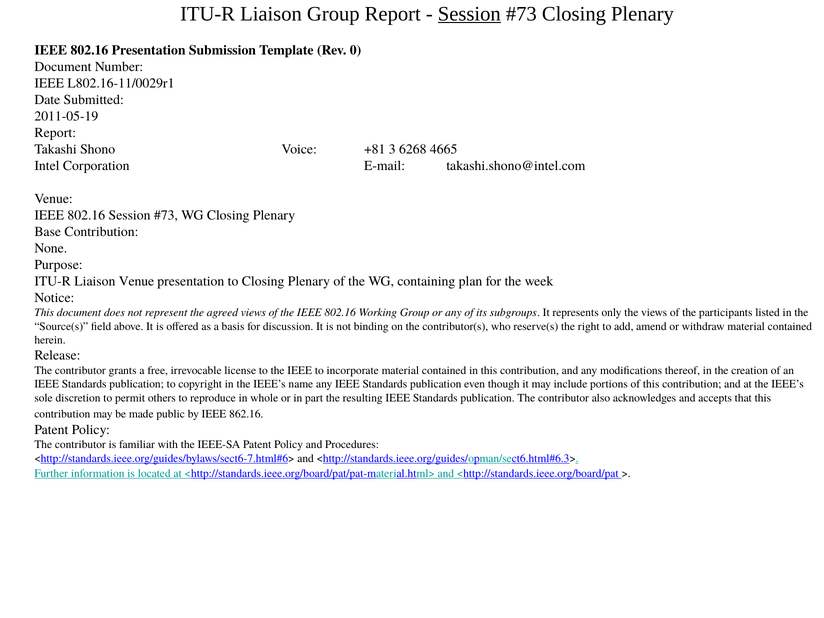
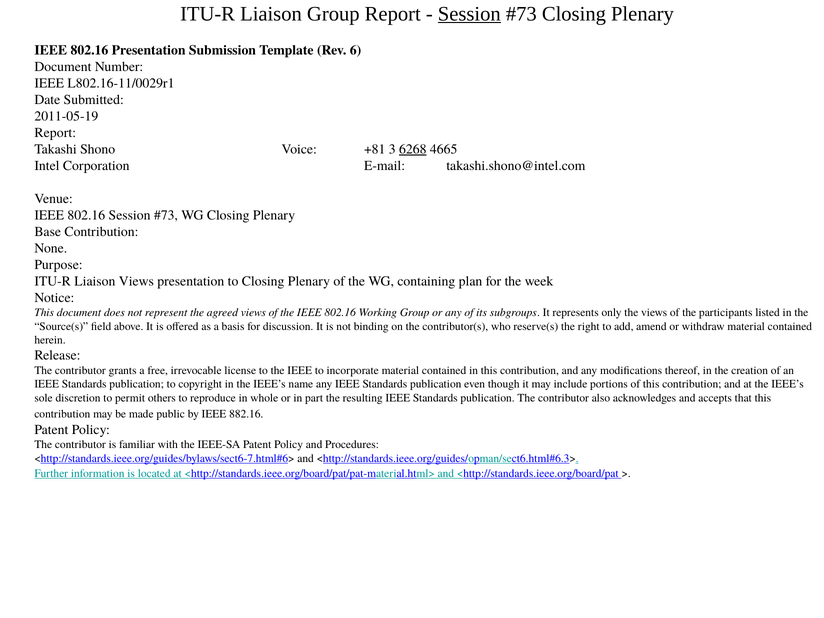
0: 0 -> 6 (356, 50)
6268 underline: none -> present (413, 149)
Liaison Venue: Venue -> Views (136, 281)
862.16: 862.16 -> 882.16 (246, 414)
